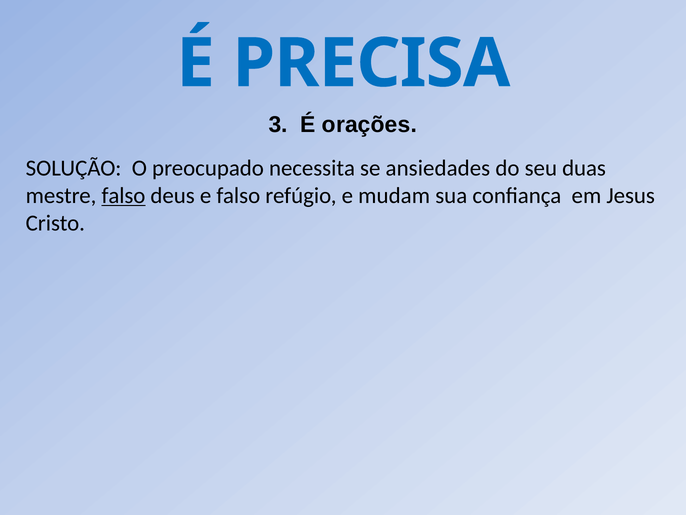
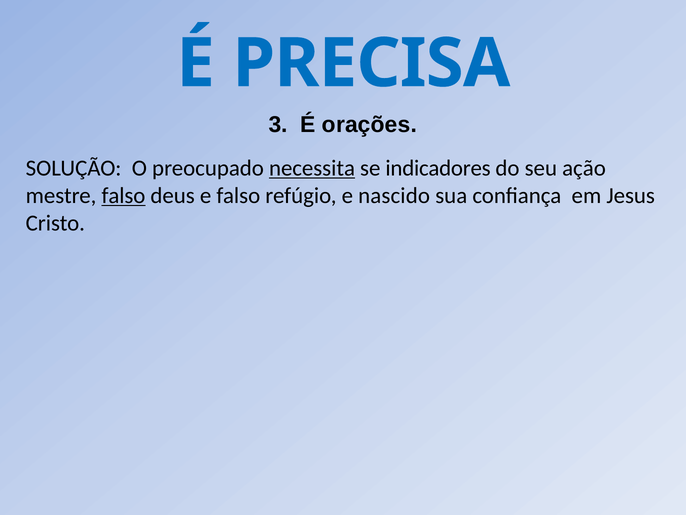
necessita underline: none -> present (312, 168)
ansiedades: ansiedades -> indicadores (438, 168)
duas: duas -> ação (584, 168)
mudam: mudam -> nascido (394, 195)
